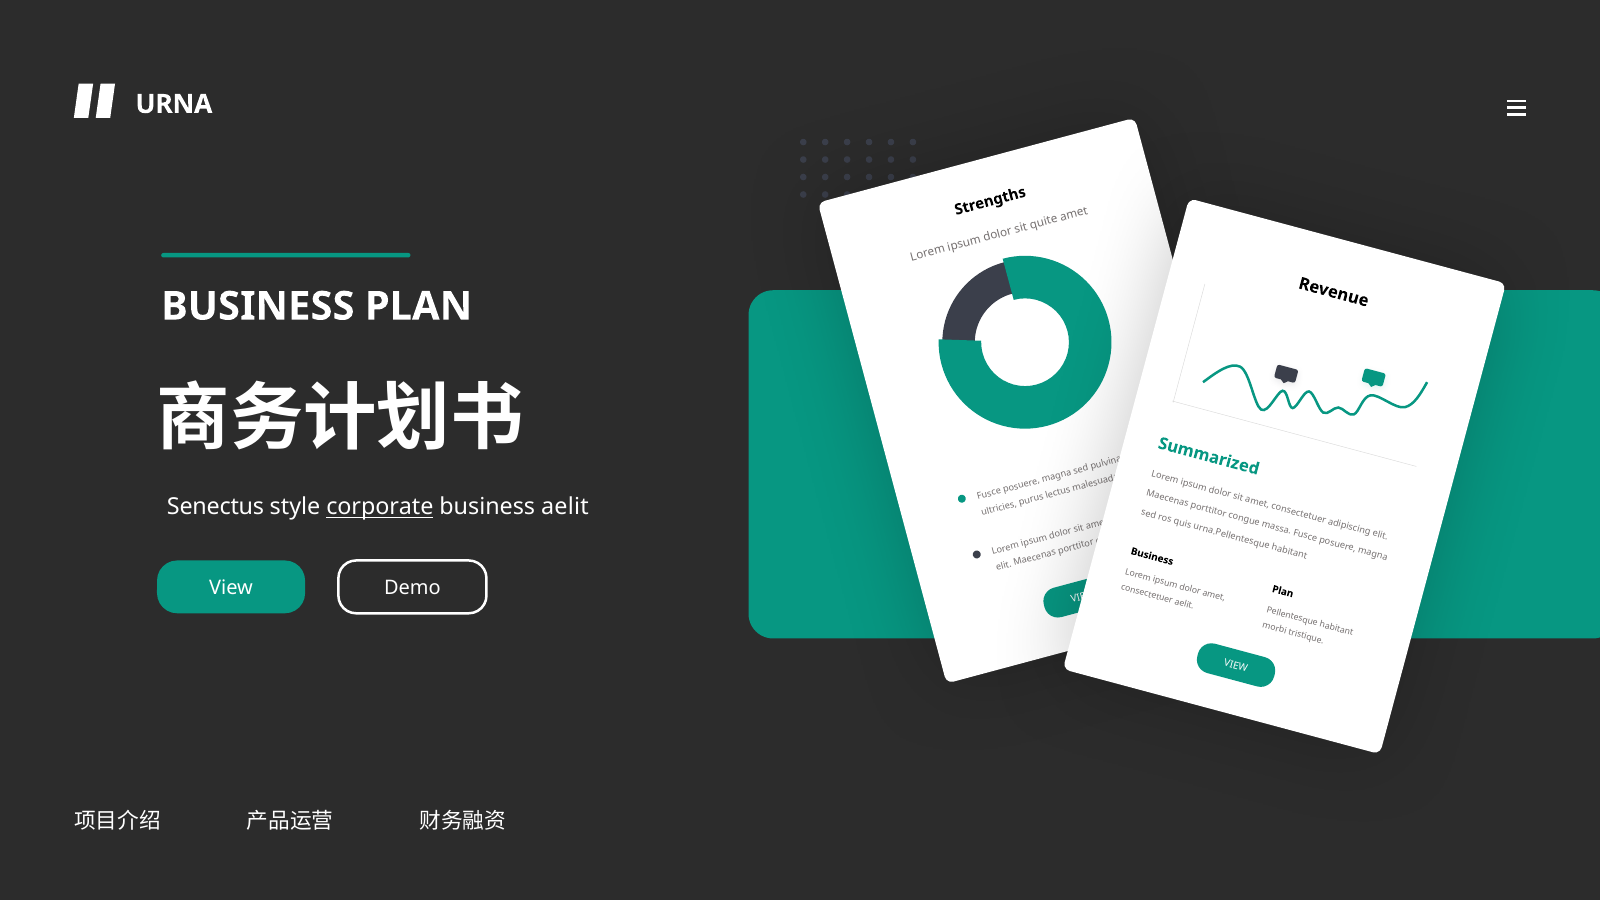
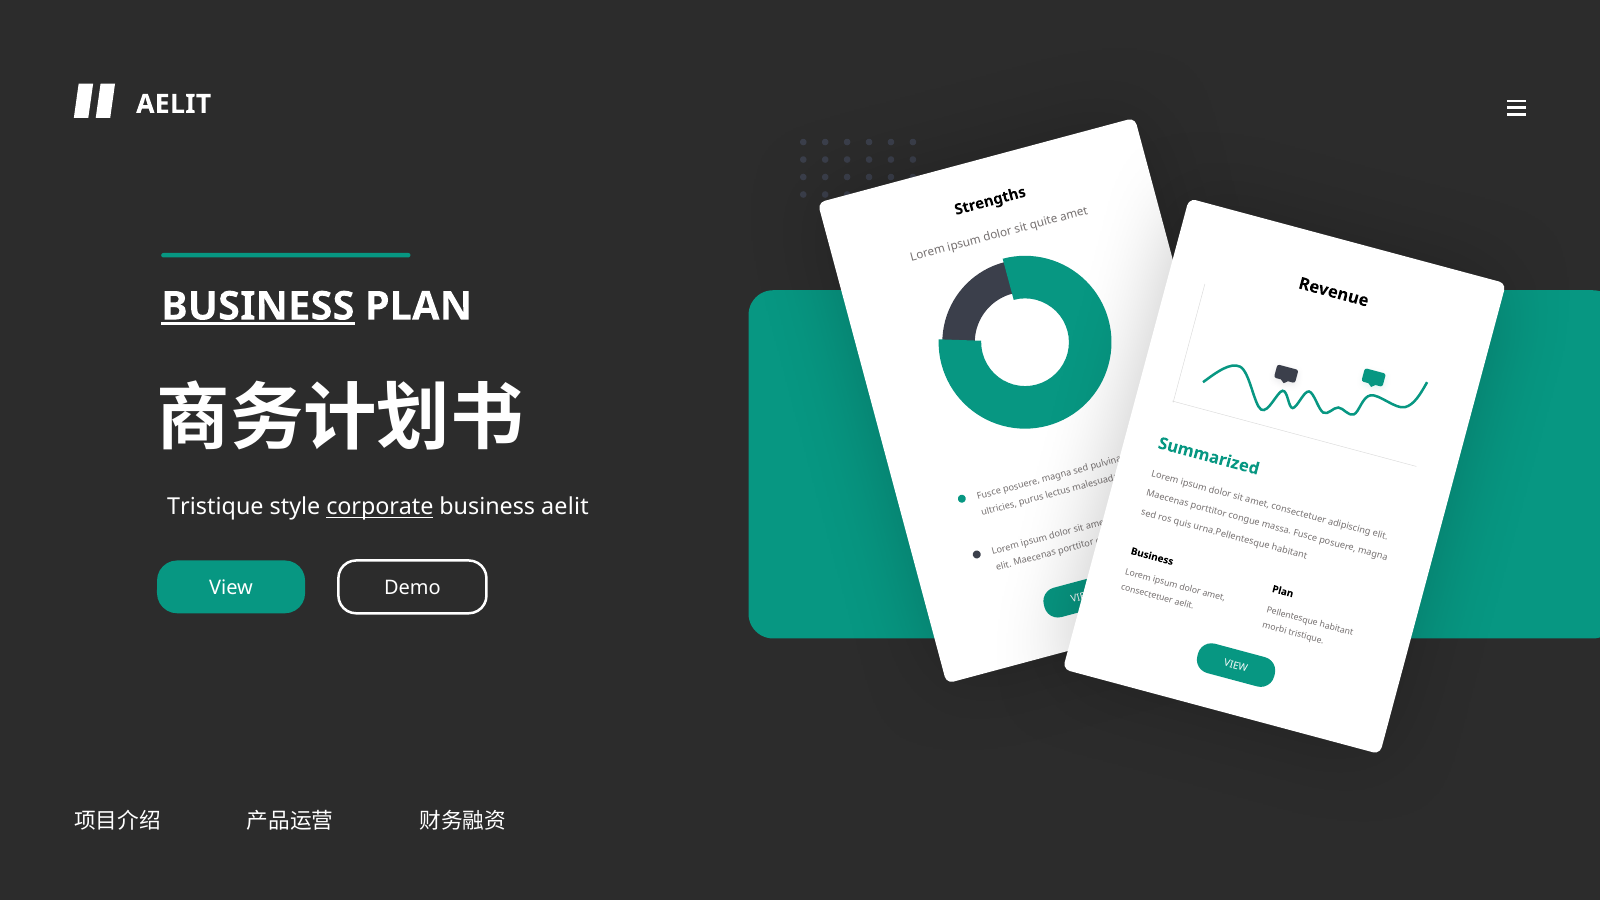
URNA: URNA -> AELIT (174, 104)
BUSINESS underline: none -> present (258, 306)
Senectus: Senectus -> Tristique (215, 507)
